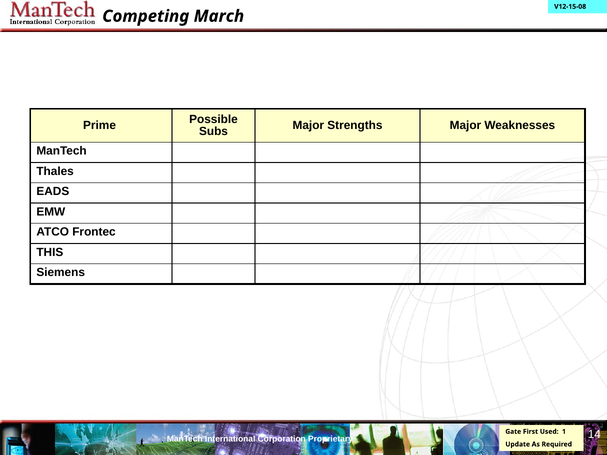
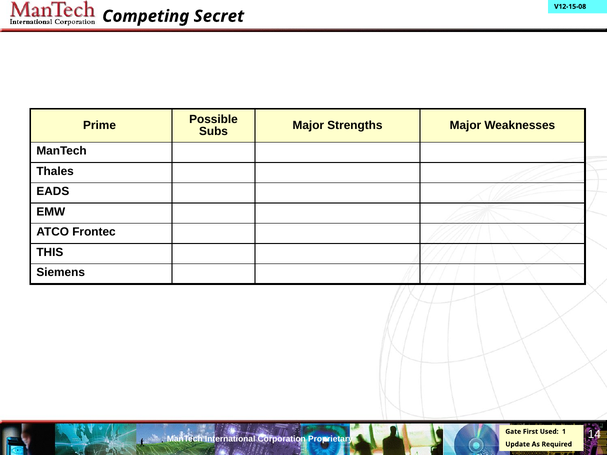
March: March -> Secret (219, 16)
